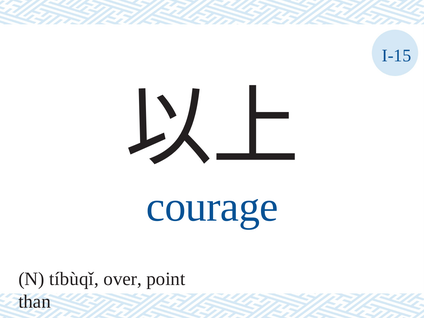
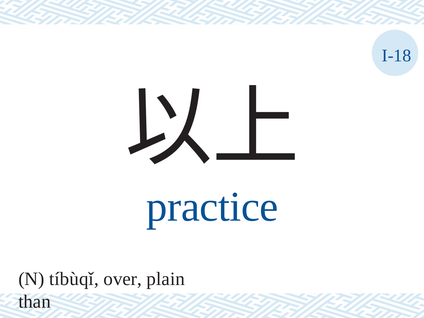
I-15: I-15 -> I-18 (397, 56)
courage: courage -> practice (212, 207)
point: point -> plain (166, 279)
